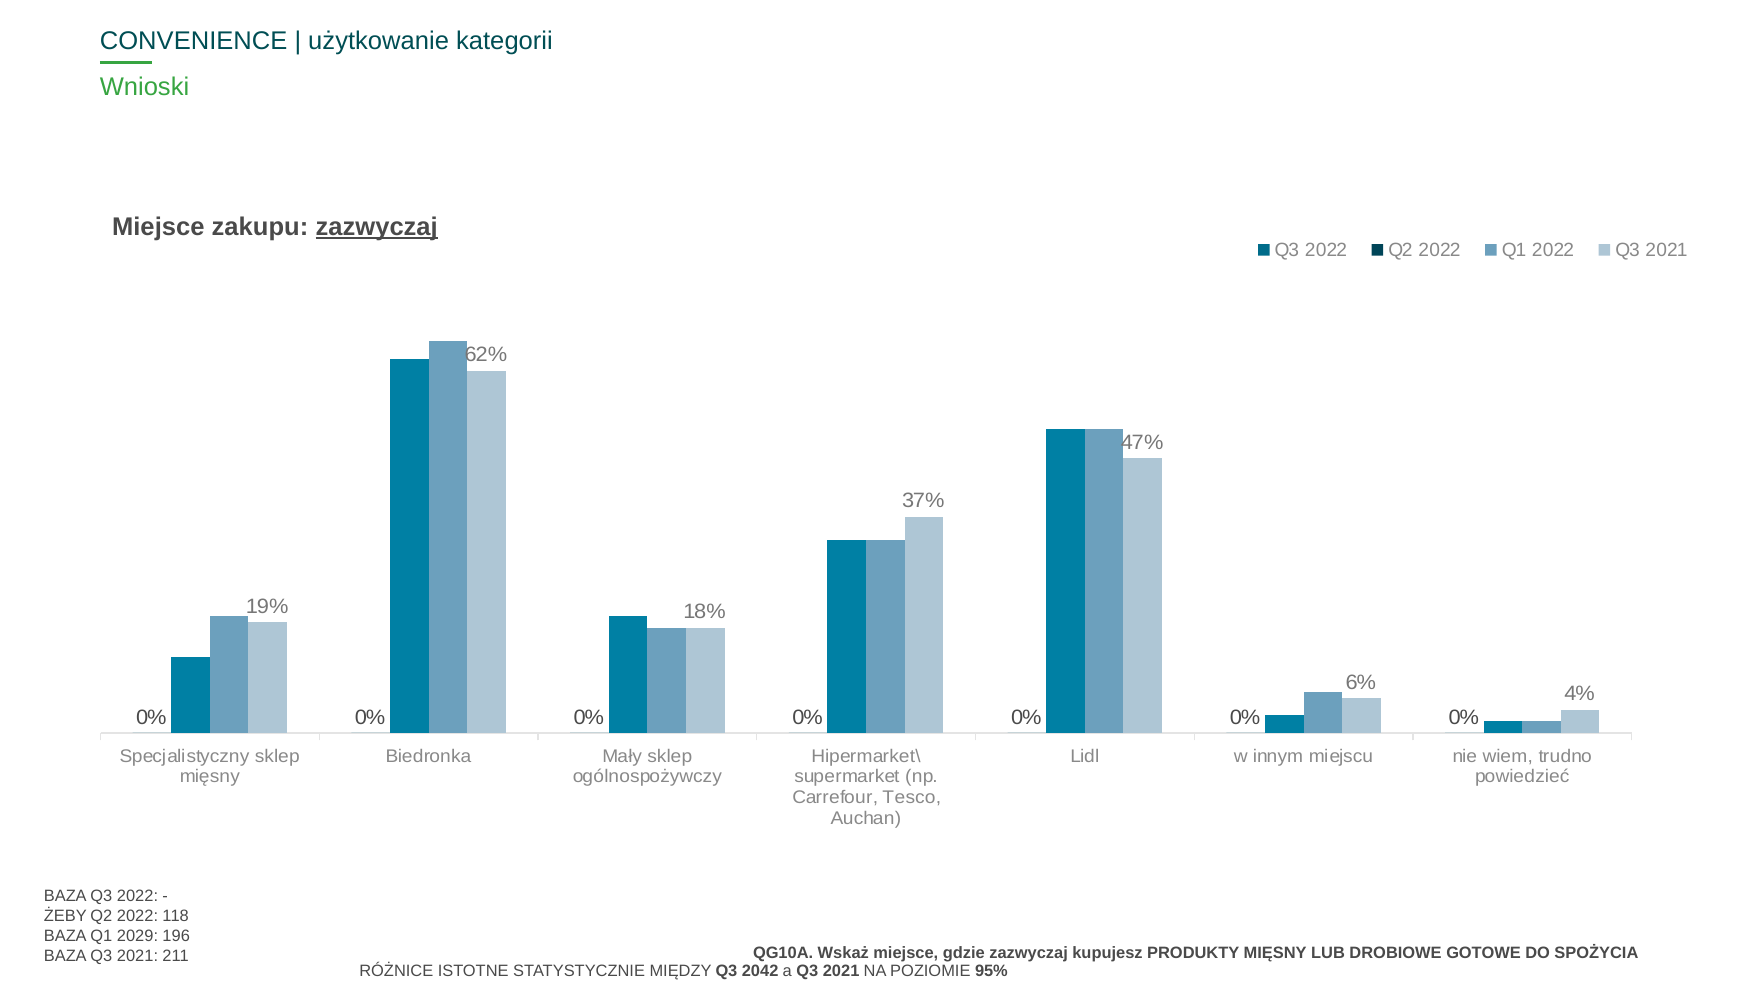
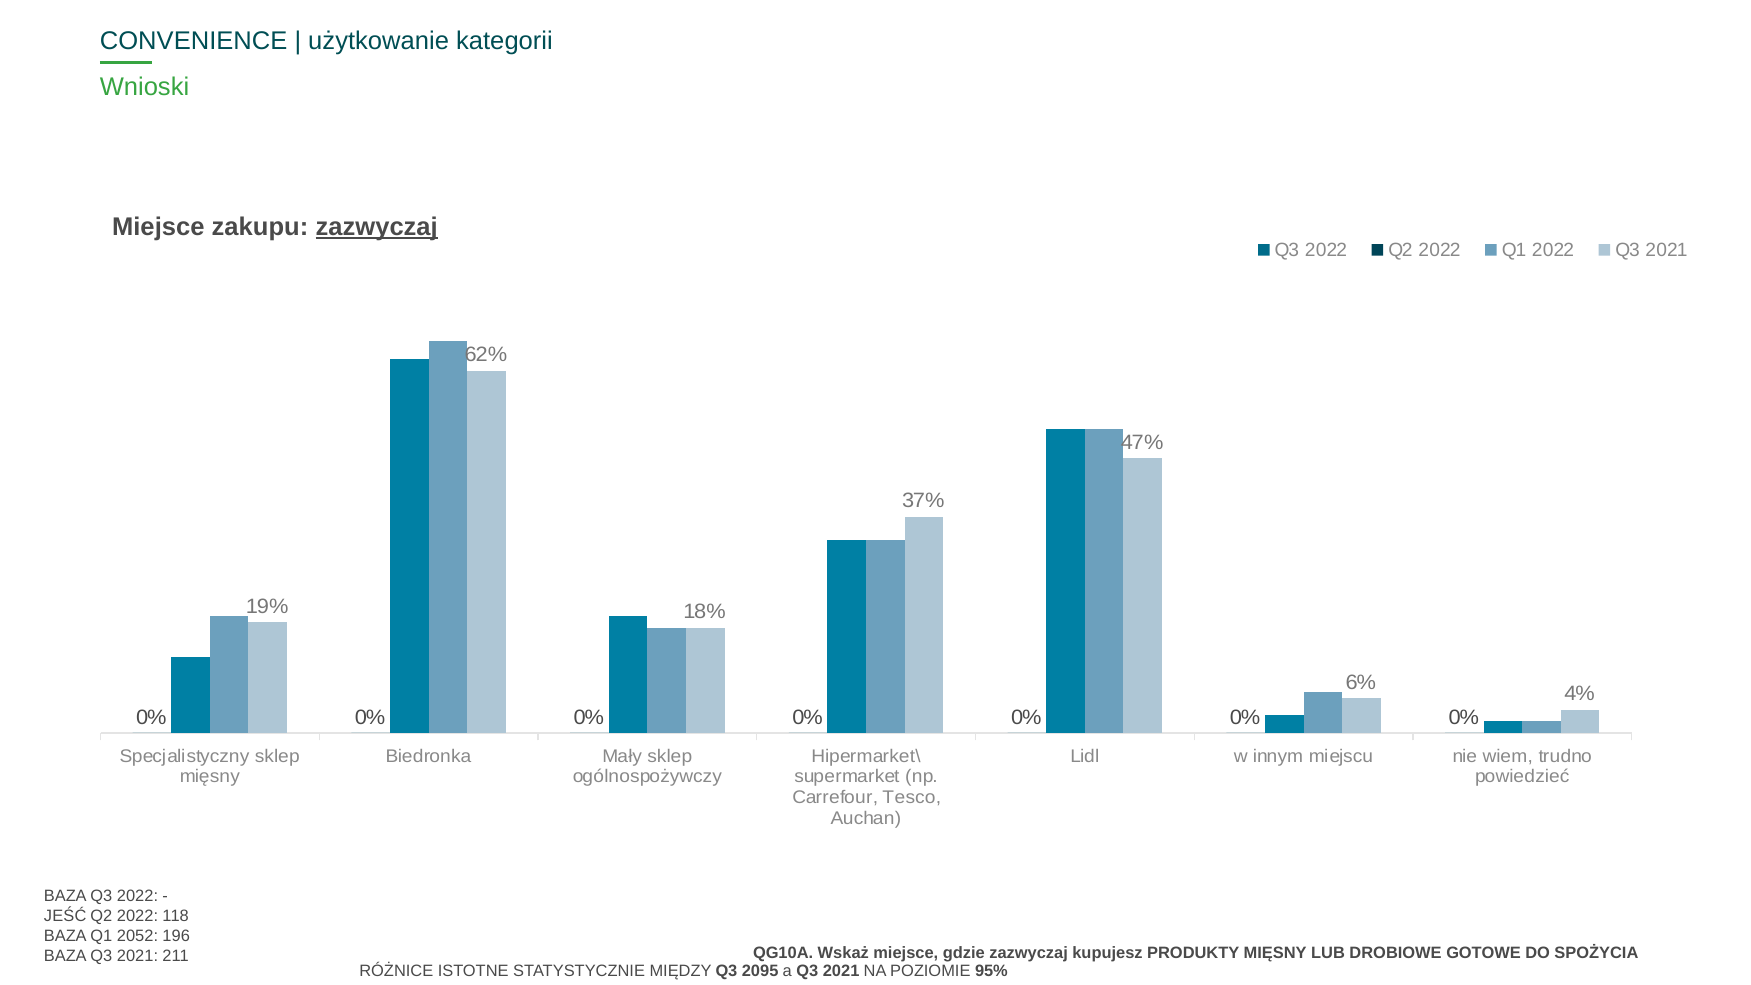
ŻEBY: ŻEBY -> JEŚĆ (65, 916)
2029: 2029 -> 2052 (137, 936)
2042: 2042 -> 2095 (760, 971)
